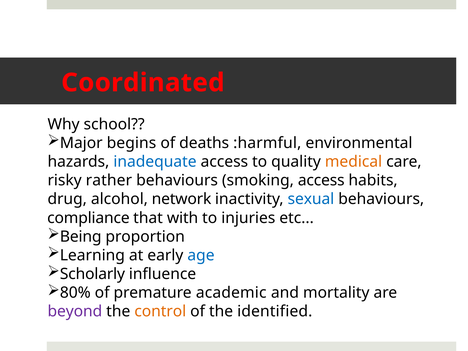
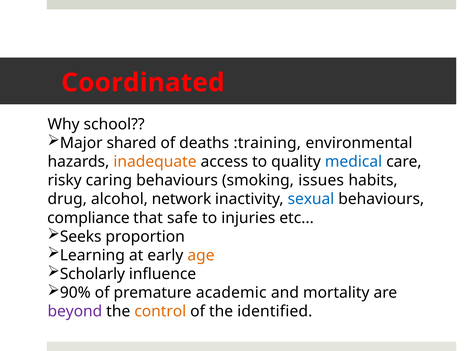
begins: begins -> shared (132, 143)
:harmful: :harmful -> :training (267, 143)
inadequate colour: blue -> orange (155, 162)
medical colour: orange -> blue (354, 162)
rather: rather -> caring (109, 180)
smoking access: access -> issues (321, 180)
with: with -> safe (182, 218)
Being: Being -> Seeks (81, 237)
age colour: blue -> orange (201, 255)
80%: 80% -> 90% (75, 293)
